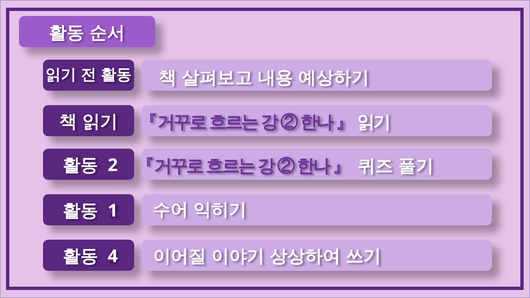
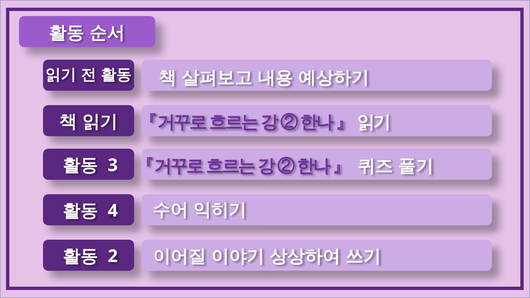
2: 2 -> 3 (113, 165)
1: 1 -> 4 (113, 211)
4: 4 -> 2 (113, 256)
